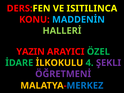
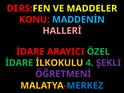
ISITILINCA: ISITILINCA -> MADDELER (92, 8)
HALLERİ colour: light green -> pink (62, 31)
YAZIN: YAZIN -> İDARE (30, 52)
